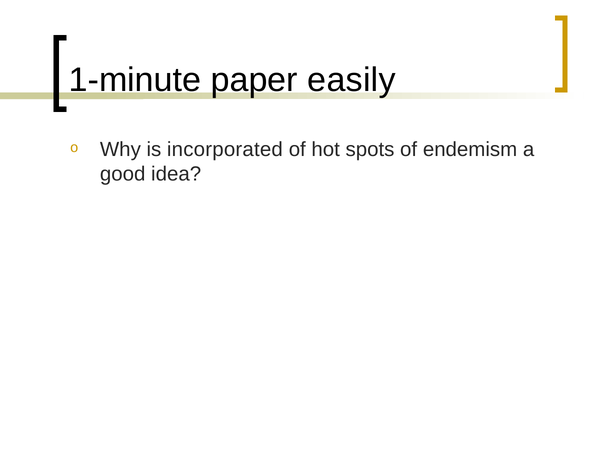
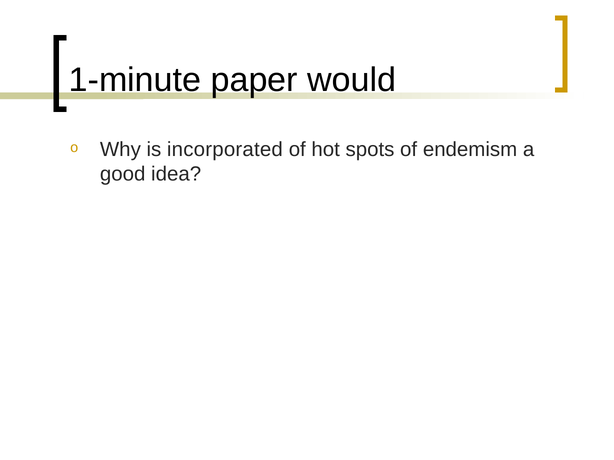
easily: easily -> would (352, 80)
